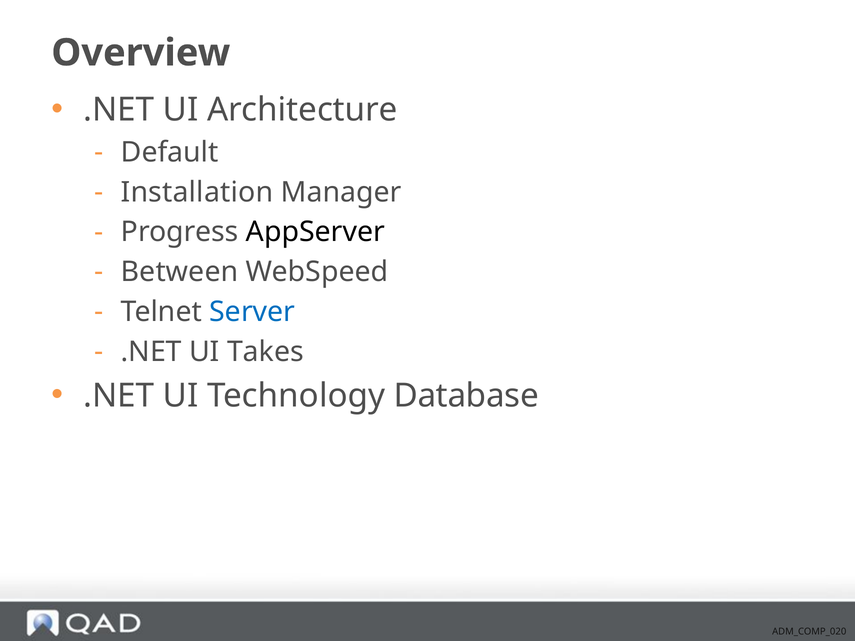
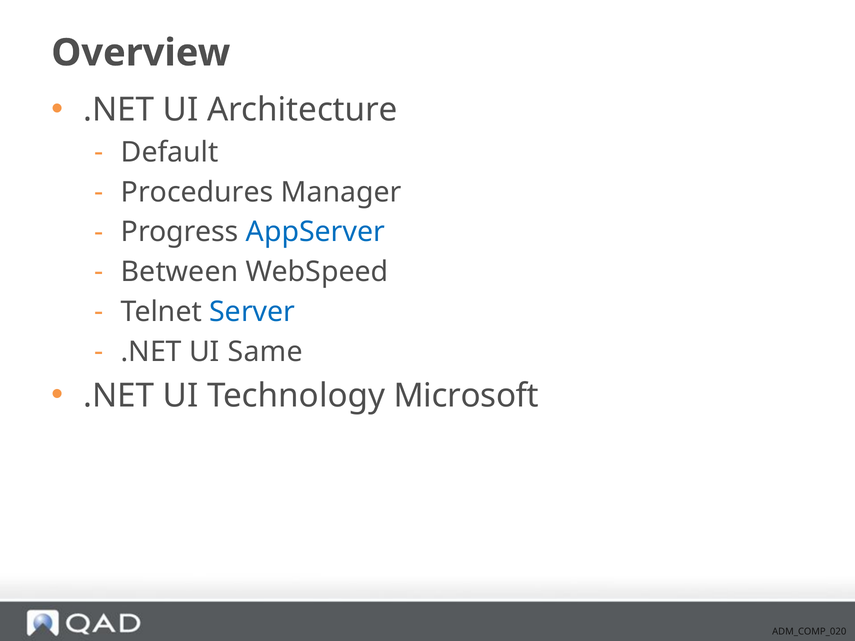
Installation: Installation -> Procedures (197, 192)
AppServer colour: black -> blue (315, 232)
Takes: Takes -> Same (265, 352)
Database: Database -> Microsoft (466, 396)
